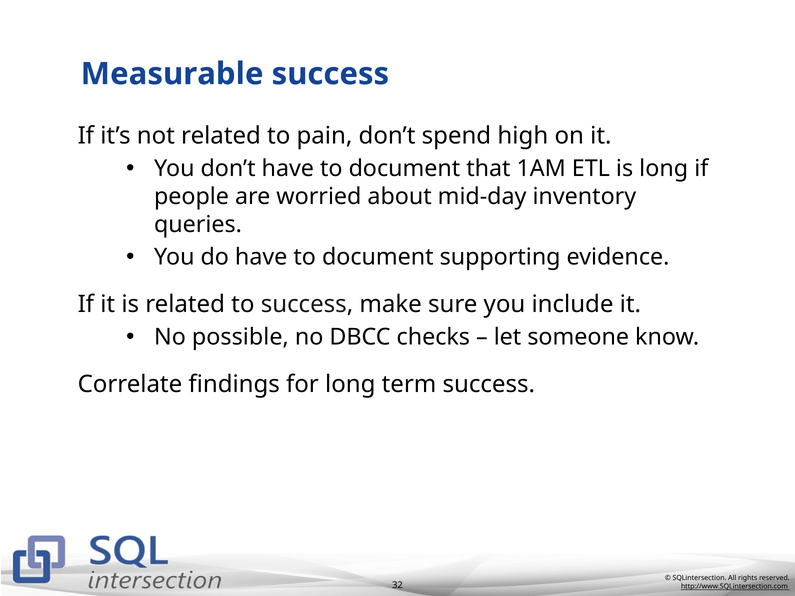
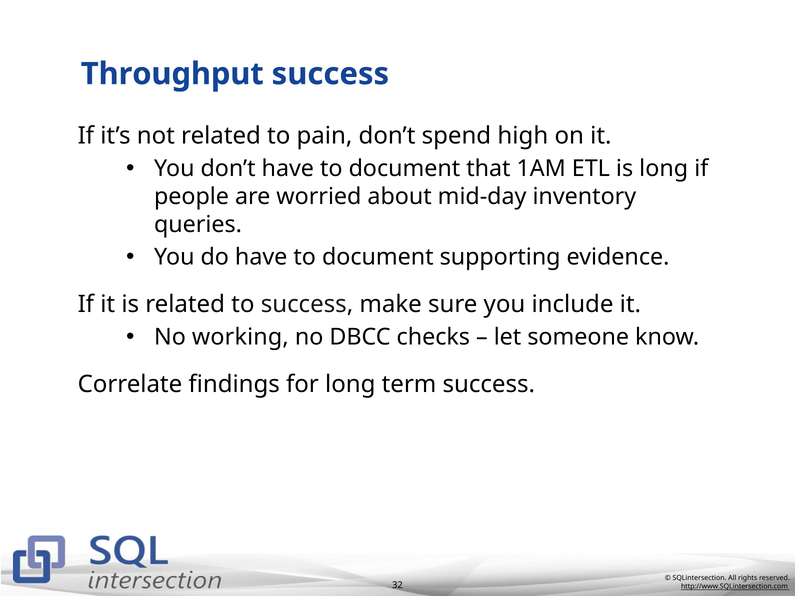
Measurable: Measurable -> Throughput (172, 74)
possible: possible -> working (240, 337)
